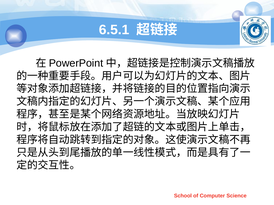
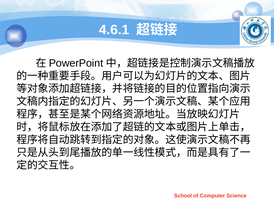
6.5.1: 6.5.1 -> 4.6.1 (114, 30)
